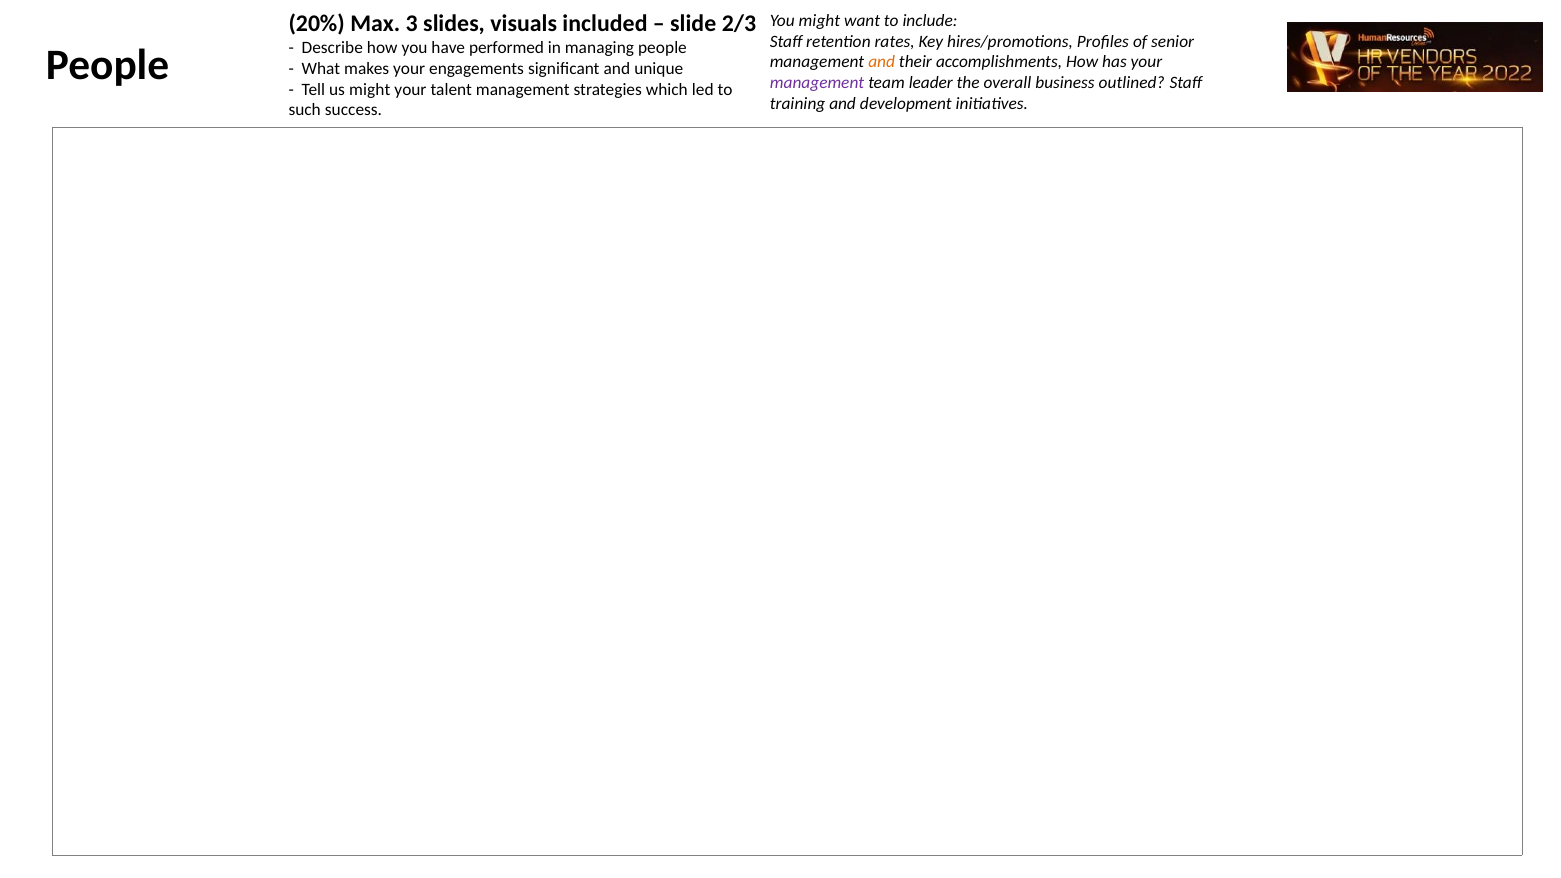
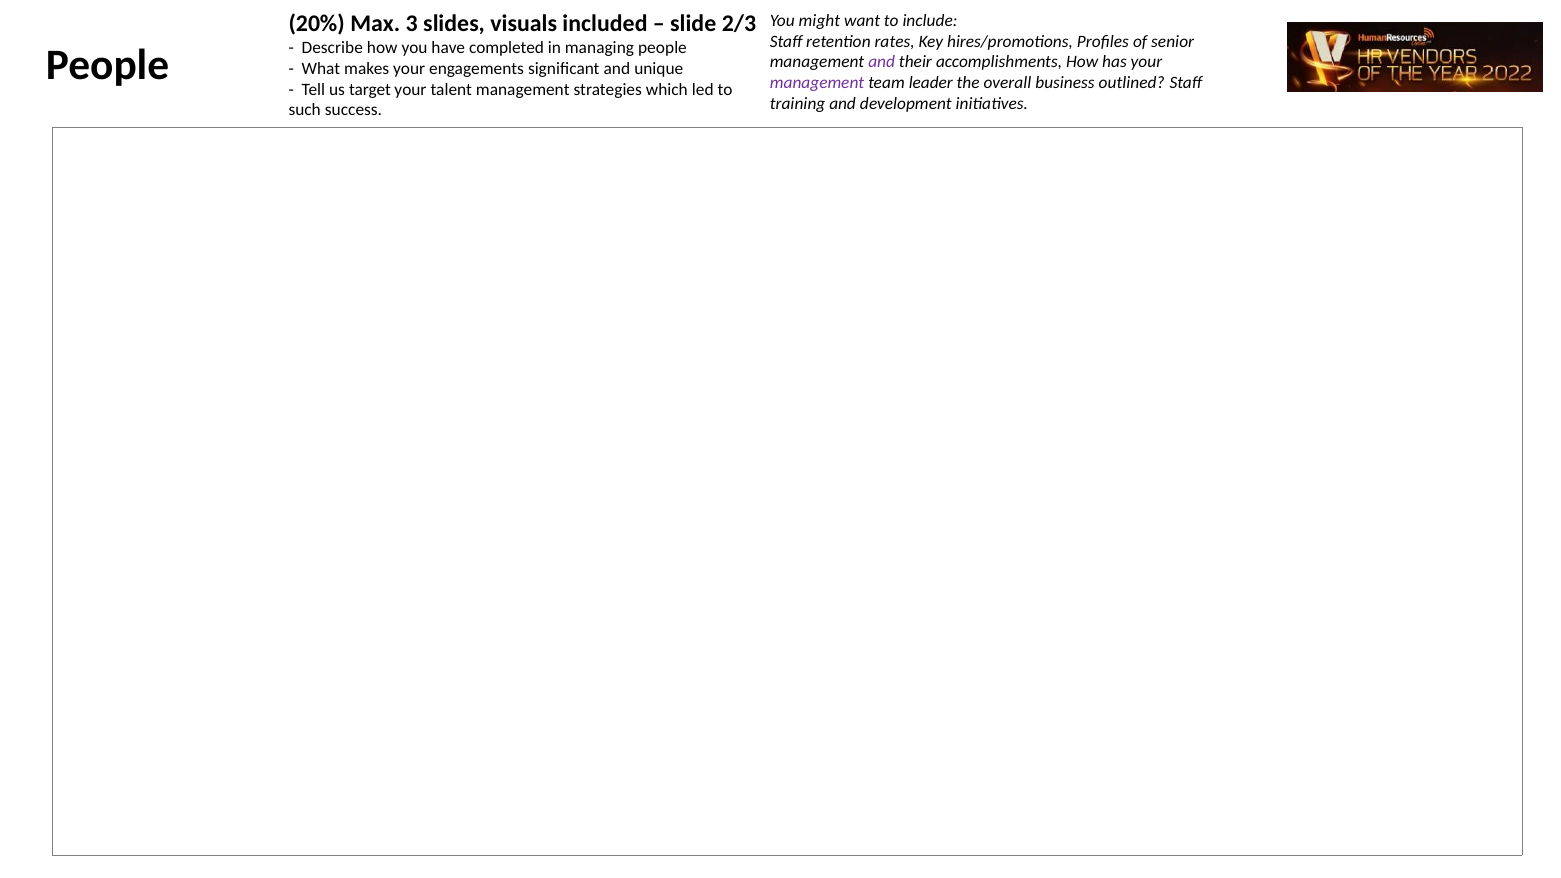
performed: performed -> completed (506, 48)
and colour: orange -> purple (882, 62)
us might: might -> target (370, 89)
